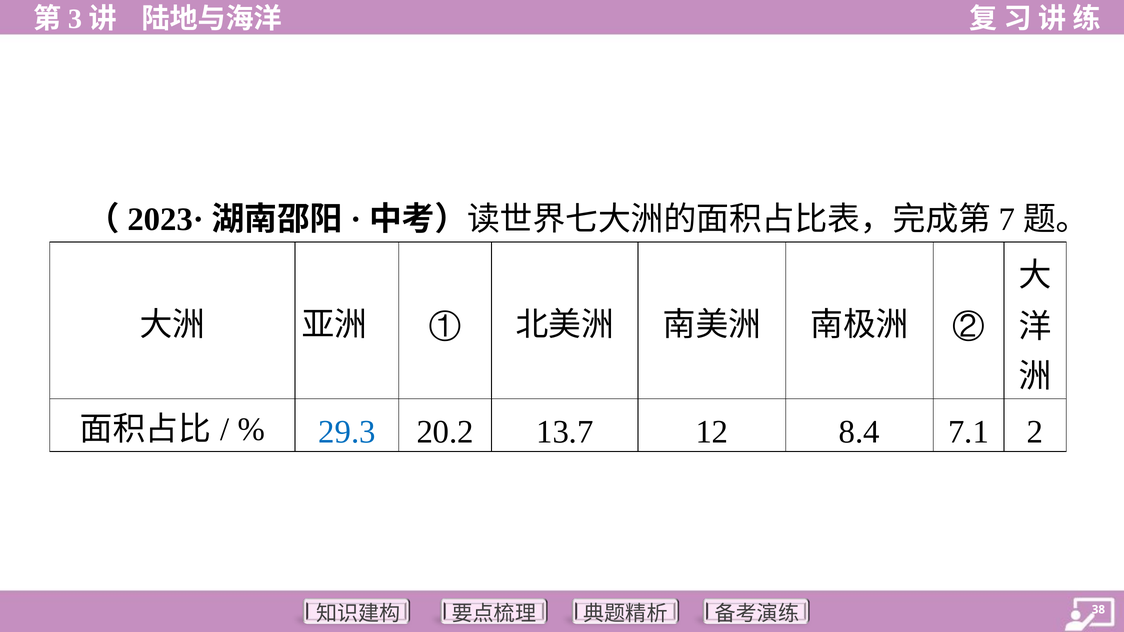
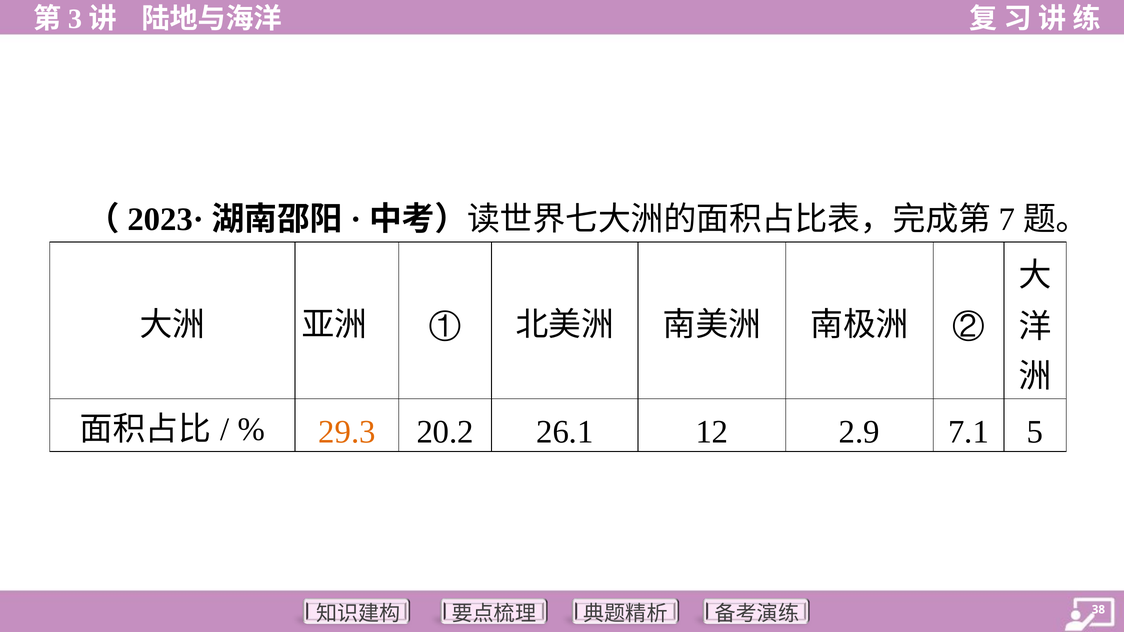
29.3 colour: blue -> orange (347, 432)
13.7: 13.7 -> 26.1 (565, 432)
8.4: 8.4 -> 2.9 (859, 432)
2: 2 -> 5 (1035, 432)
